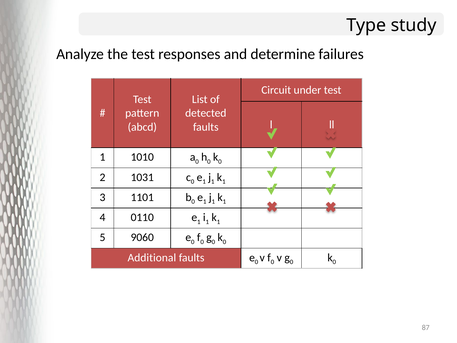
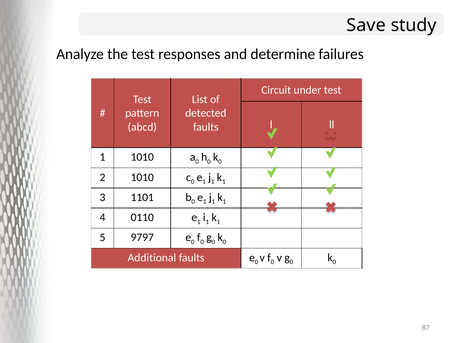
Type: Type -> Save (366, 25)
2 1031: 1031 -> 1010 (142, 177)
9060: 9060 -> 9797 (142, 237)
